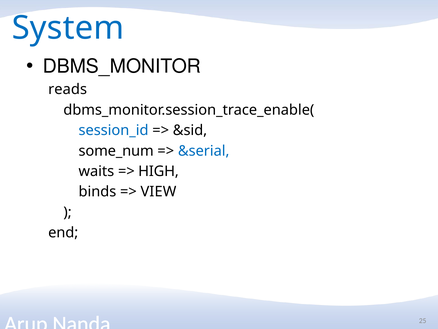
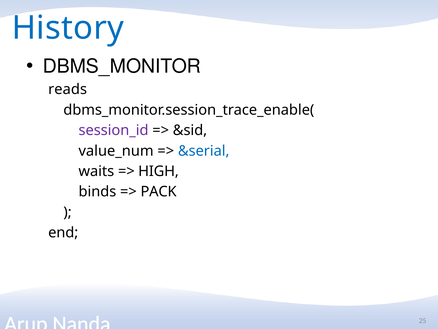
System: System -> History (68, 28)
session_id colour: blue -> purple (114, 130)
some_num: some_num -> value_num (116, 151)
VIEW: VIEW -> PACK (159, 192)
